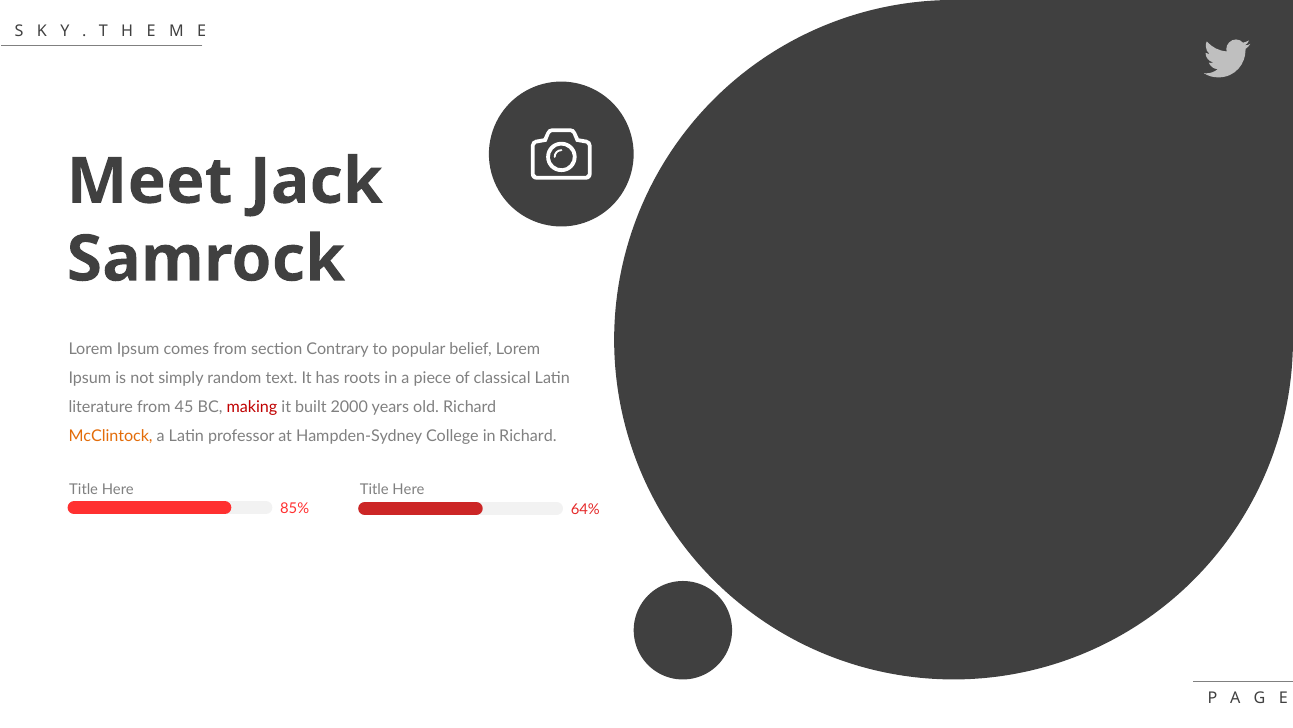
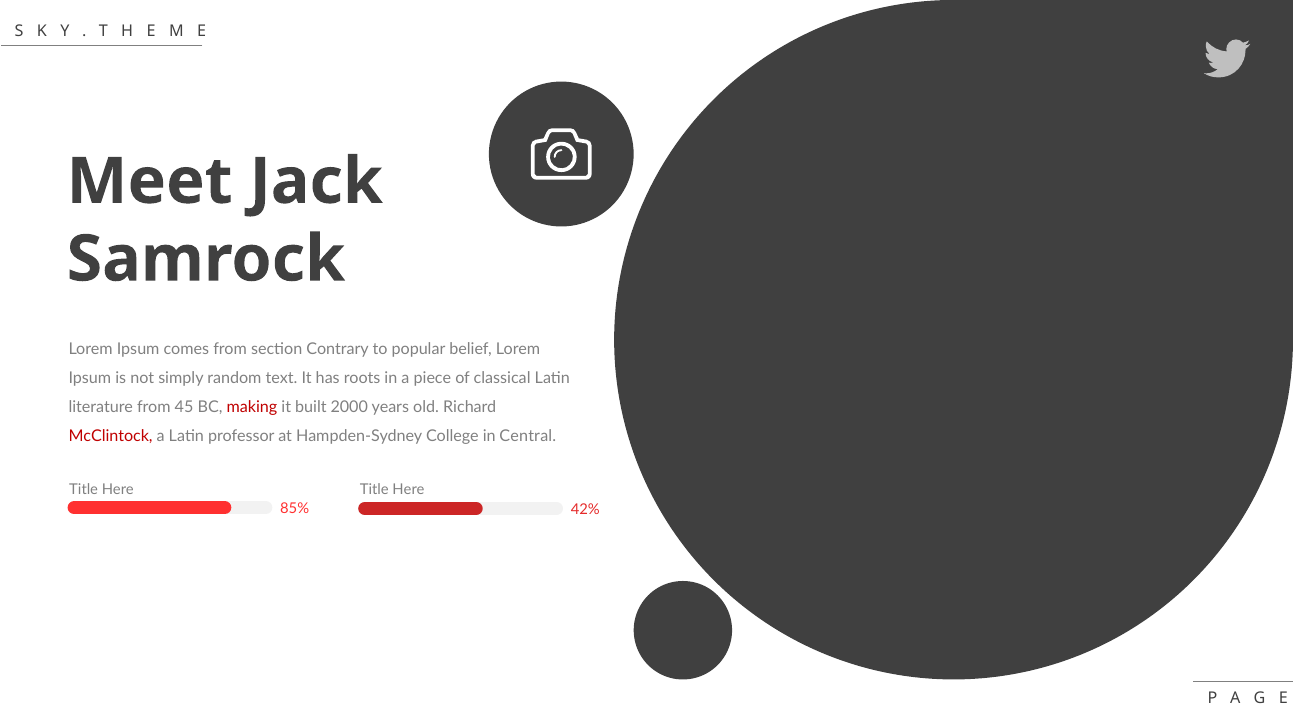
McClintock colour: orange -> red (111, 436)
in Richard: Richard -> Central (528, 436)
64%: 64% -> 42% (585, 509)
